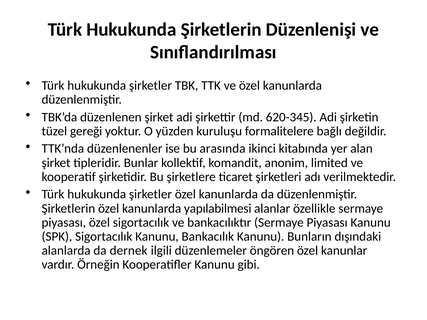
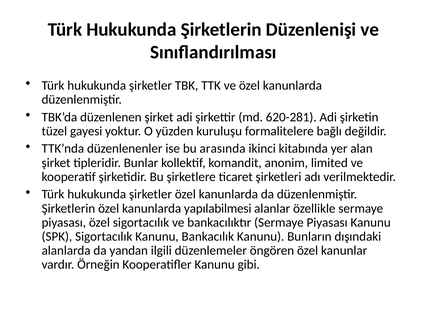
620-345: 620-345 -> 620-281 (291, 117)
gereği: gereği -> gayesi (86, 131)
dernek: dernek -> yandan (129, 251)
